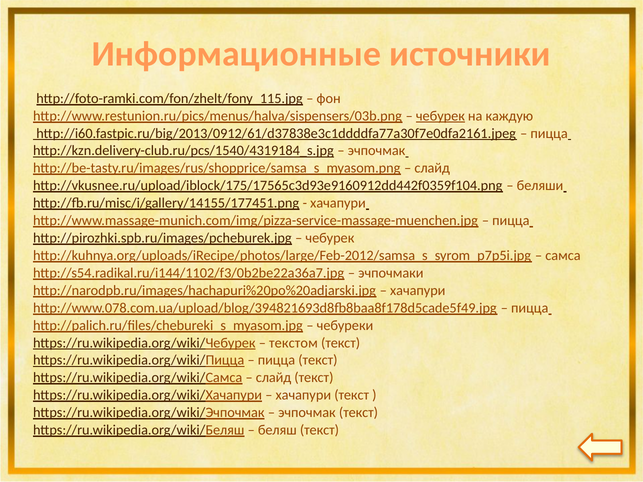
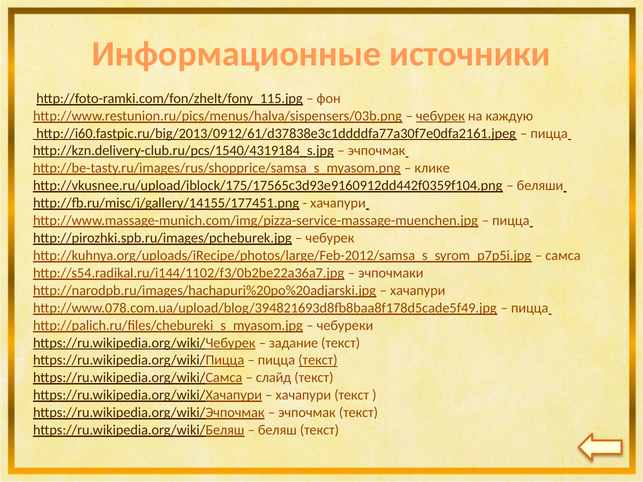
слайд: слайд -> клике (432, 168)
текстом: текстом -> задание (294, 343)
текст underline: none -> present (318, 360)
